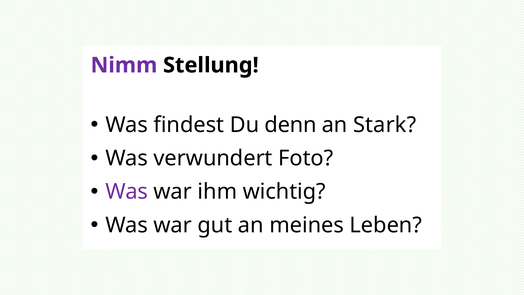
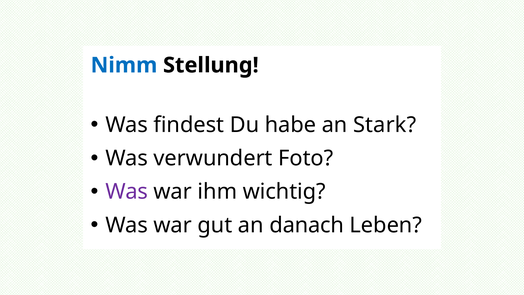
Nimm colour: purple -> blue (124, 65)
denn: denn -> habe (290, 125)
meines: meines -> danach (307, 225)
